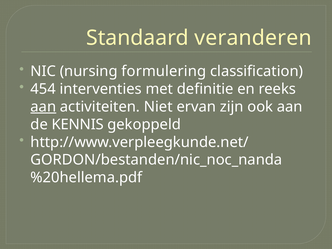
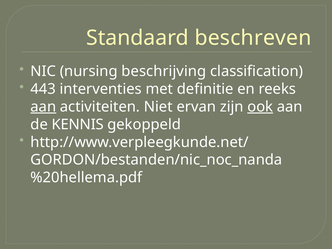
veranderen: veranderen -> beschreven (253, 38)
formulering: formulering -> beschrijving (164, 71)
454: 454 -> 443 (43, 89)
ook underline: none -> present (260, 107)
